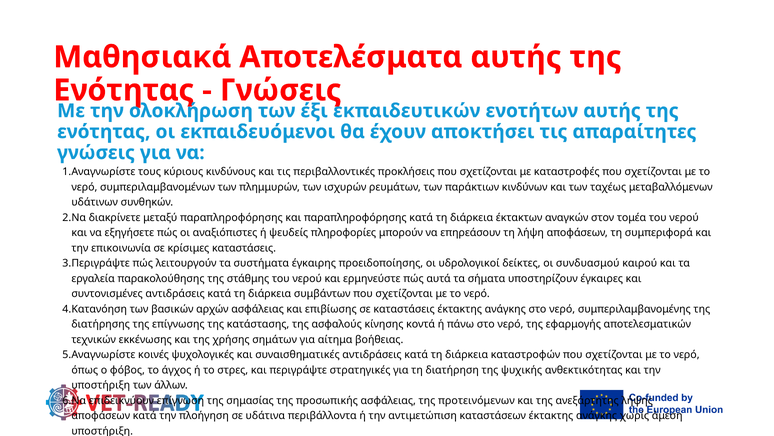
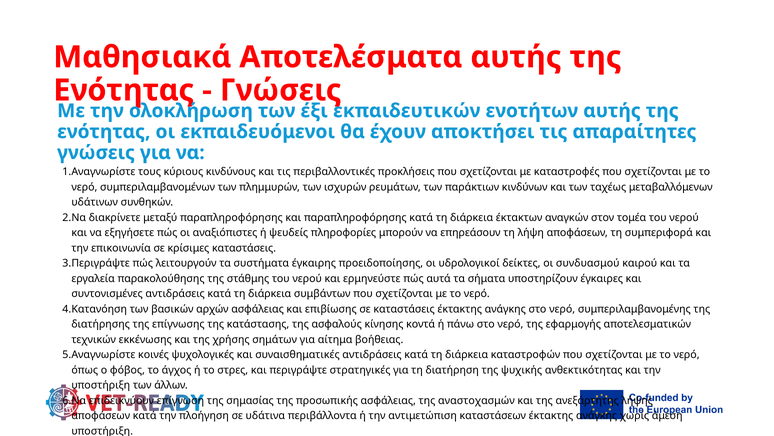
προτεινόμενων: προτεινόμενων -> αναστοχασμών (476, 400)
